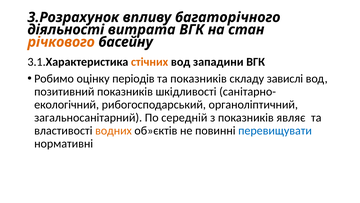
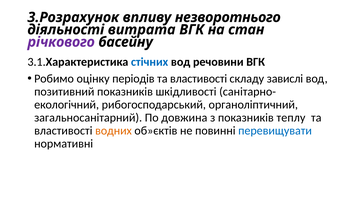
багаторічного: багаторічного -> незворотнього (228, 17)
річкового colour: orange -> purple (61, 42)
стічних colour: orange -> blue (150, 62)
западини: западини -> речовини (218, 62)
показників: показників -> властивості (199, 78)
середній: середній -> довжина (184, 117)
являє: являє -> теплу (291, 117)
